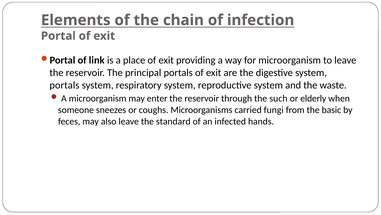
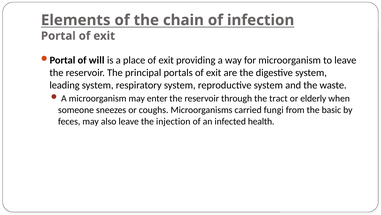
link: link -> will (97, 60)
portals: portals -> leading (65, 85)
such: such -> tract (278, 98)
standard: standard -> injection (173, 121)
hands: hands -> health (261, 121)
